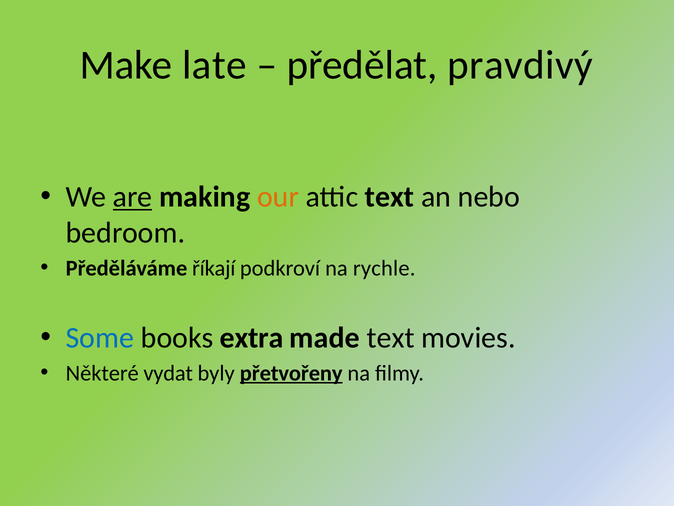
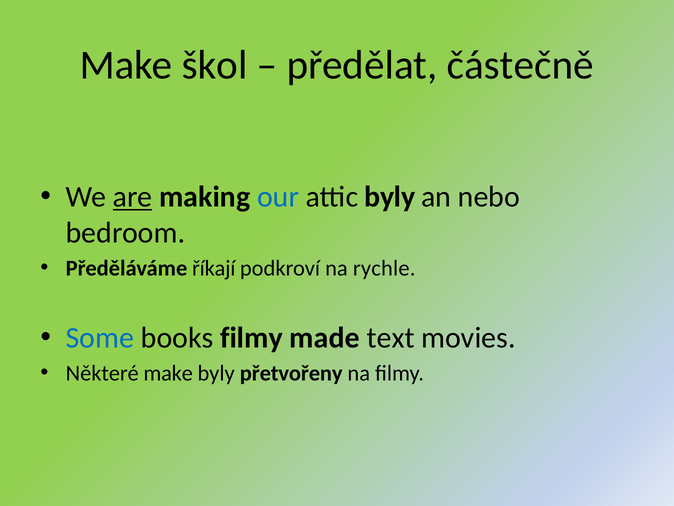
late: late -> škol (215, 65)
pravdivý: pravdivý -> částečně (520, 65)
our colour: orange -> blue (278, 197)
attic text: text -> byly (390, 197)
books extra: extra -> filmy (251, 337)
Některé vydat: vydat -> make (168, 373)
přetvořeny underline: present -> none (291, 373)
